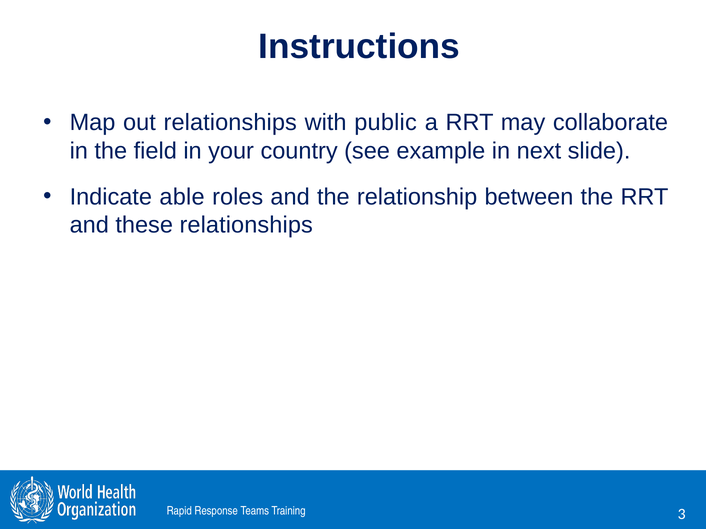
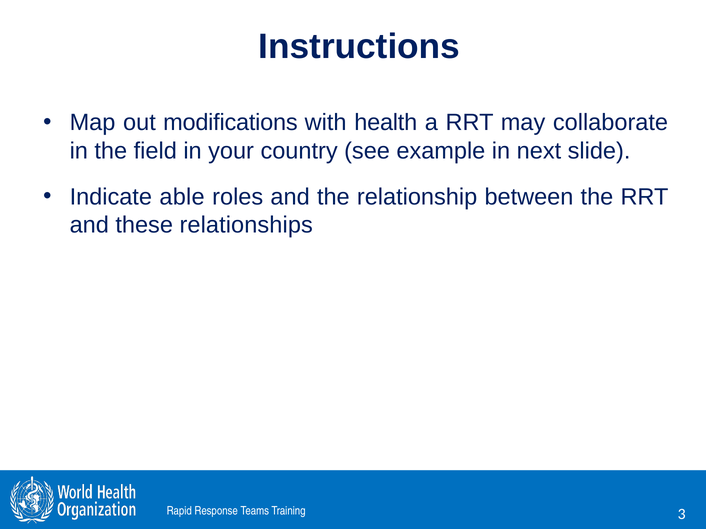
out relationships: relationships -> modifications (230, 123)
public: public -> health (386, 123)
